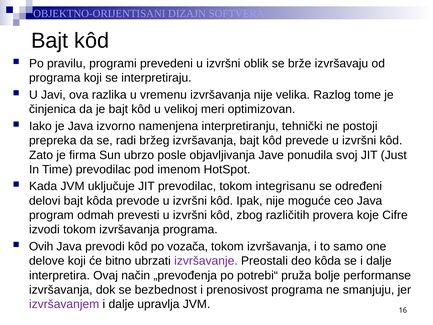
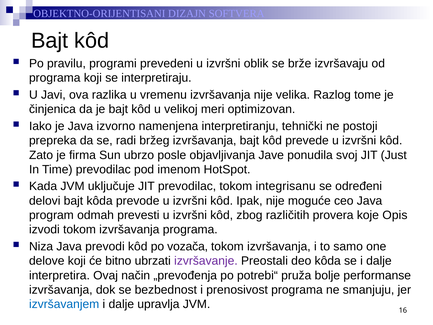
Cifre: Cifre -> Opis (395, 215)
Ovih: Ovih -> Niza (41, 246)
izvršavanjem colour: purple -> blue (64, 304)
